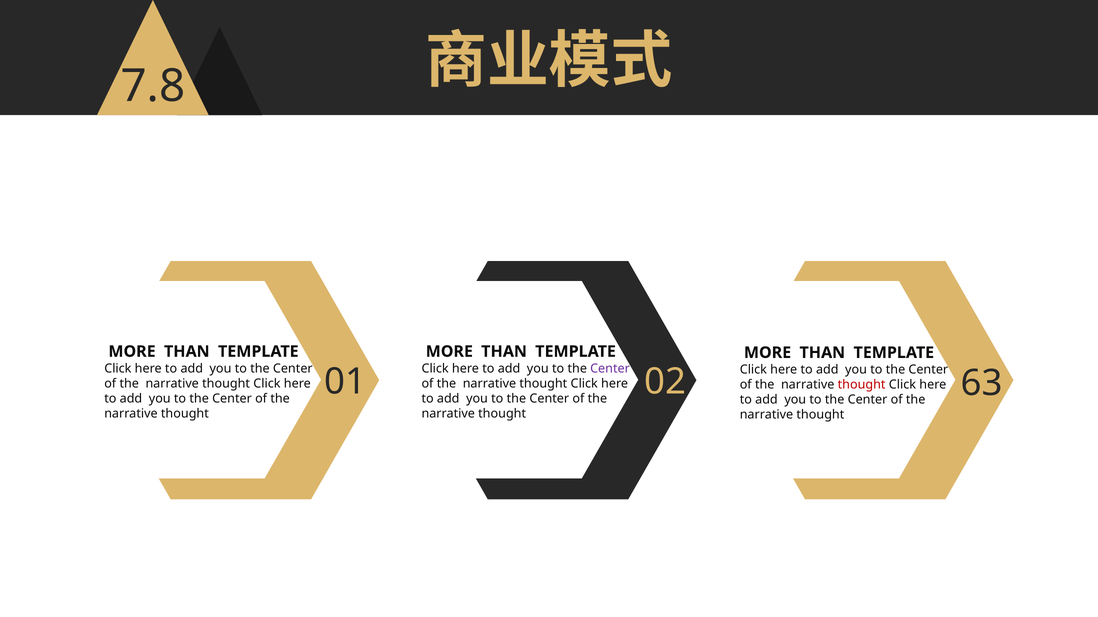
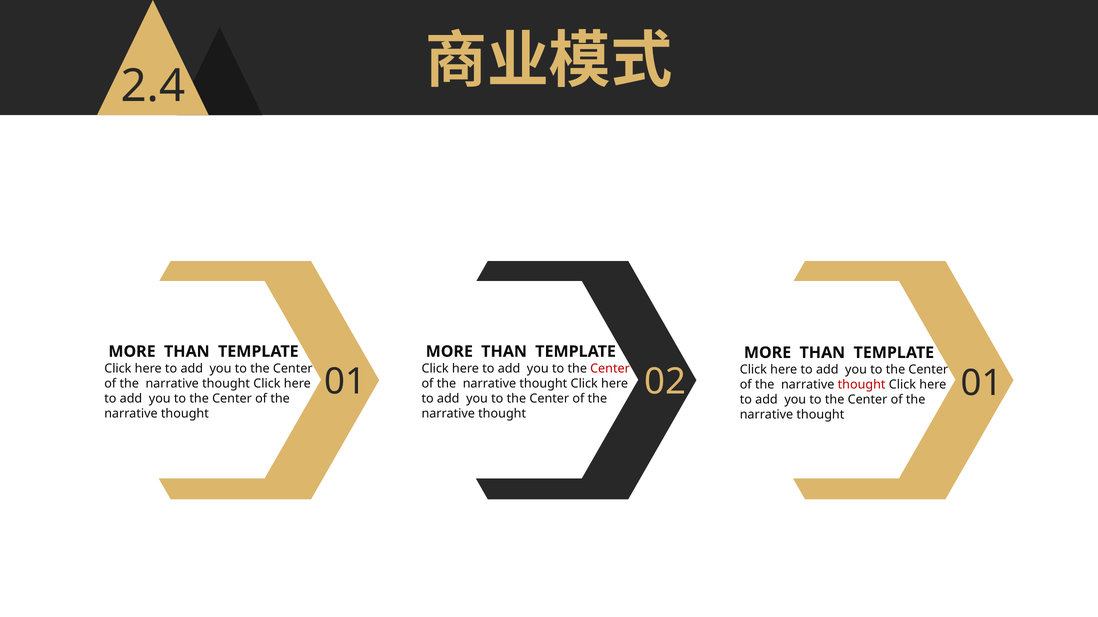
7.8: 7.8 -> 2.4 (153, 86)
Center colour: purple -> red (610, 369)
02 63: 63 -> 01 (982, 384)
